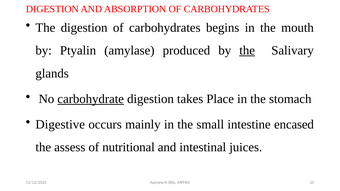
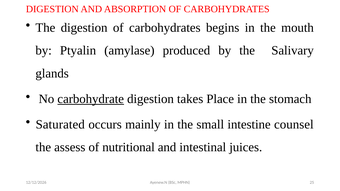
the underline: present -> none (247, 51)
Digestive: Digestive -> Saturated (60, 124)
encased: encased -> counsel (294, 124)
